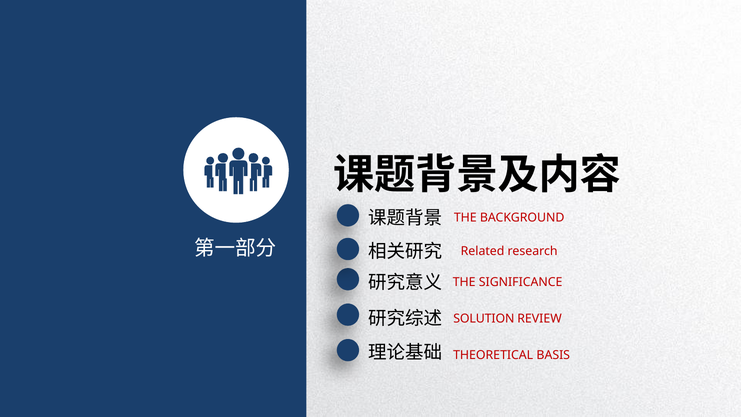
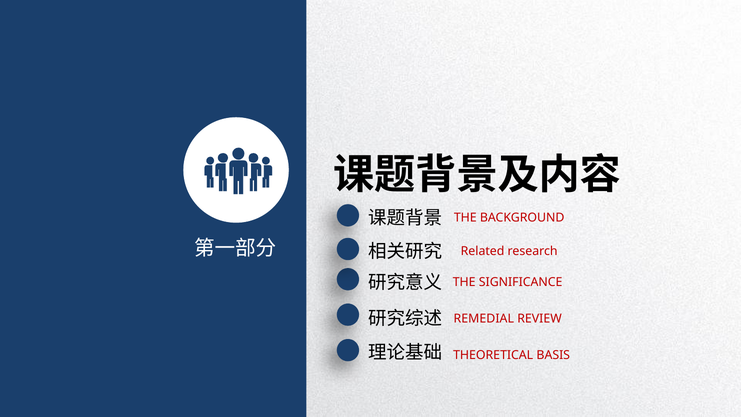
SOLUTION: SOLUTION -> REMEDIAL (484, 319)
